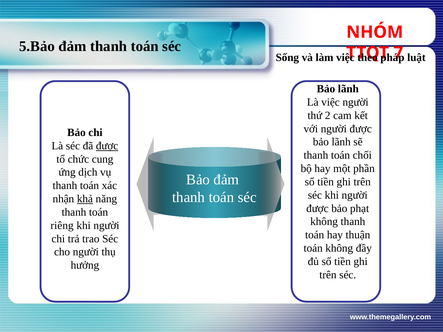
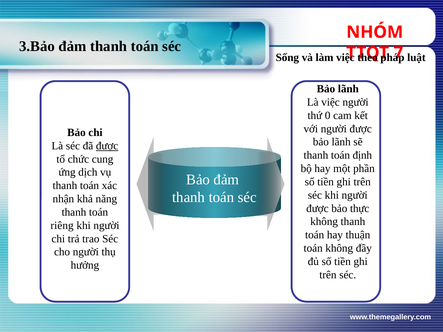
5.Bảo: 5.Bảo -> 3.Bảo (37, 46)
2: 2 -> 0 (328, 116)
chối: chối -> định (362, 155)
khả underline: present -> none (85, 199)
phạt: phạt -> thực (360, 209)
